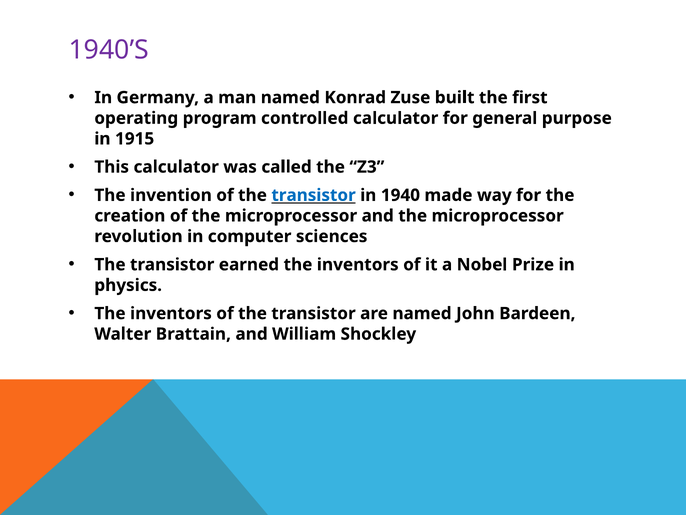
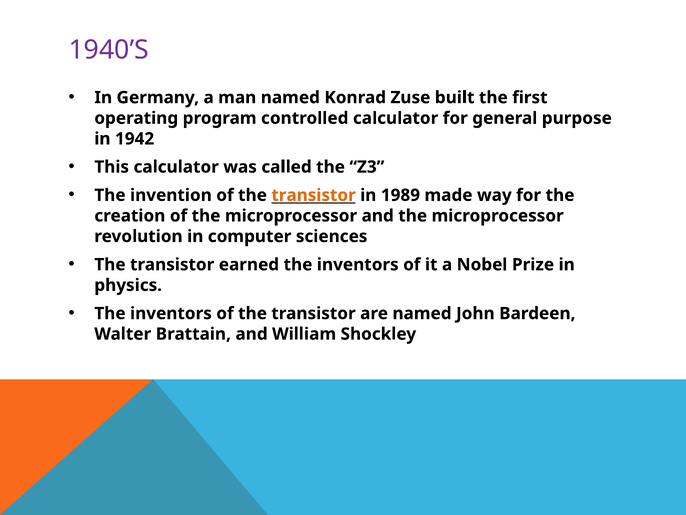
1915: 1915 -> 1942 (135, 139)
transistor colour: blue -> orange (314, 195)
1940: 1940 -> 1989 (400, 195)
